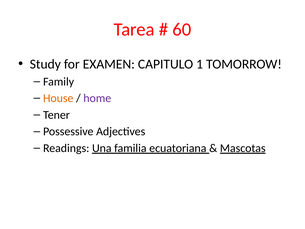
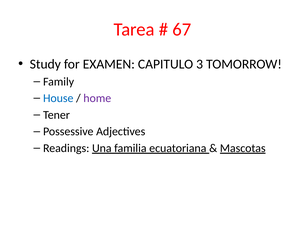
60: 60 -> 67 (182, 30)
1: 1 -> 3 (200, 64)
House colour: orange -> blue (58, 98)
